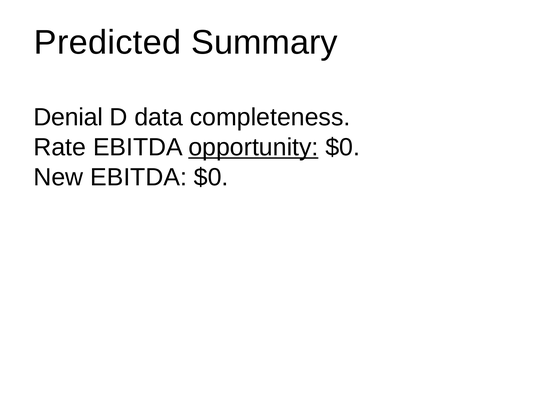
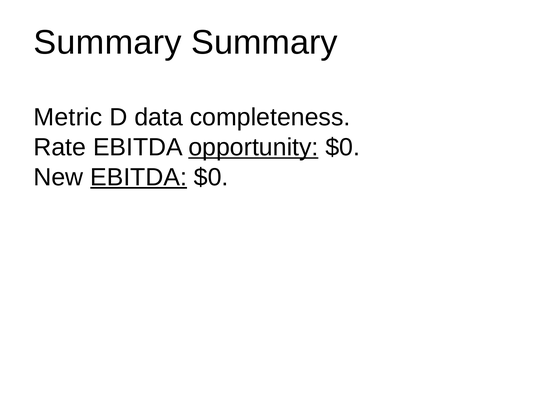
Predicted: Predicted -> Summary (108, 43)
Denial: Denial -> Metric (68, 117)
EBITDA underline: none -> present (139, 177)
